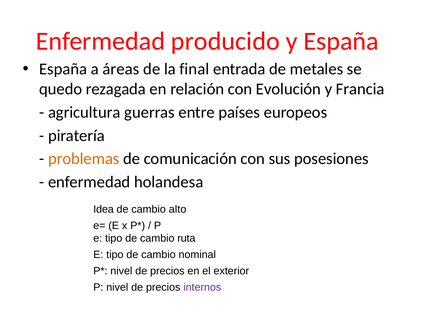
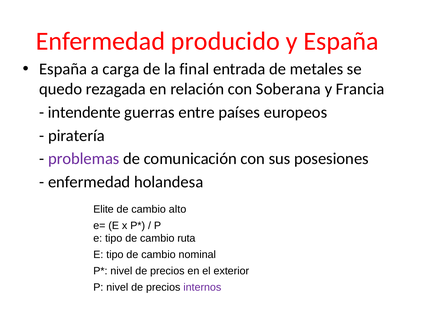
áreas: áreas -> carga (121, 69)
Evolución: Evolución -> Soberana (288, 89)
agricultura: agricultura -> intendente (84, 112)
problemas colour: orange -> purple (84, 159)
Idea: Idea -> Elite (103, 209)
